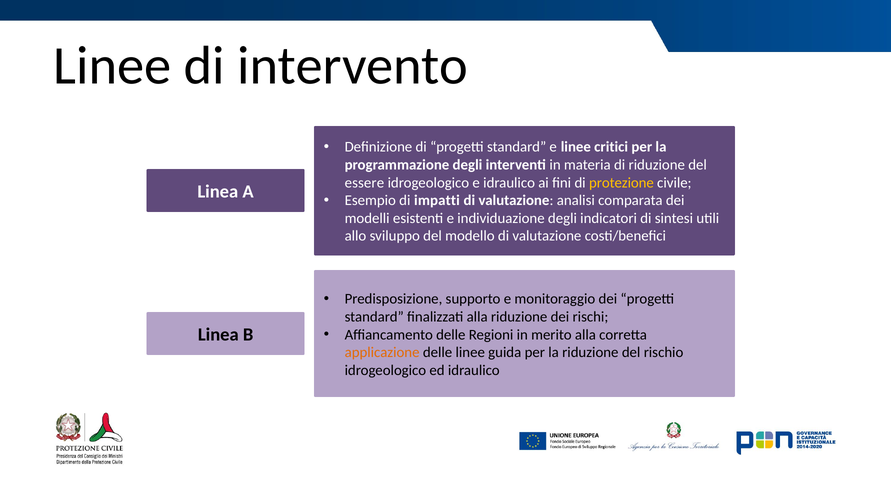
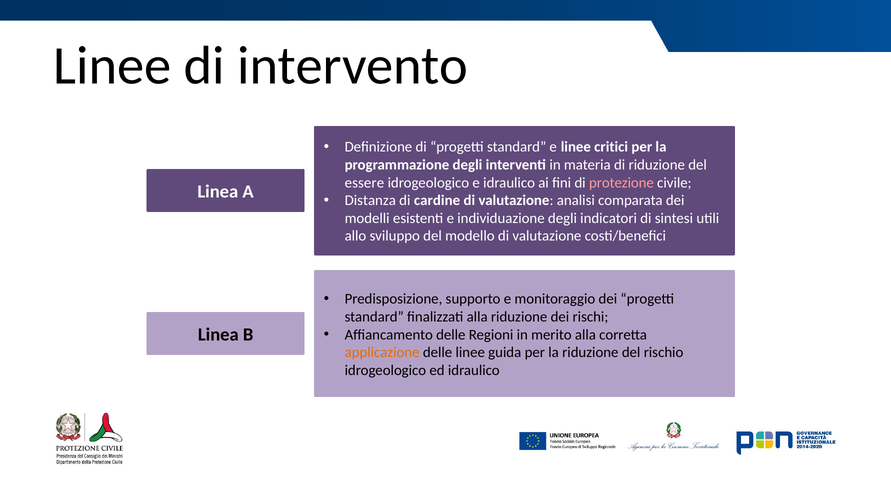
protezione colour: yellow -> pink (621, 183)
Esempio: Esempio -> Distanza (370, 201)
impatti: impatti -> cardine (437, 201)
